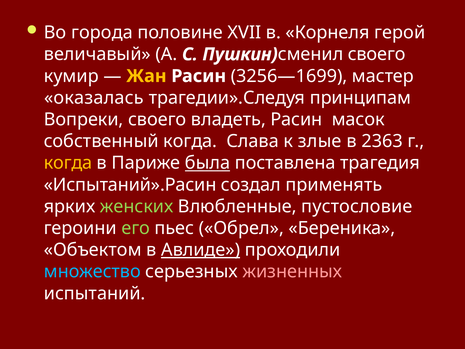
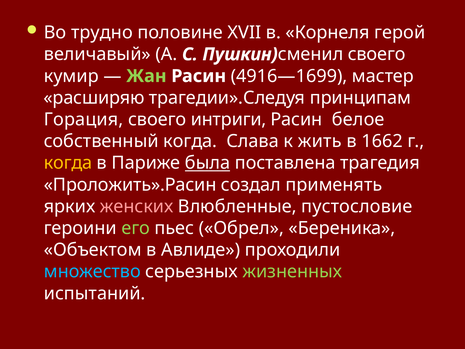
города: города -> трудно (102, 33)
Жан colour: yellow -> light green (146, 76)
3256—1699: 3256—1699 -> 4916—1699 (289, 76)
оказалась: оказалась -> расширяю (94, 98)
Вопреки: Вопреки -> Горация (84, 119)
владеть: владеть -> интриги (229, 119)
масок: масок -> белое (358, 119)
злые: злые -> жить (320, 141)
2363: 2363 -> 1662 (382, 141)
Испытаний».Расин: Испытаний».Расин -> Проложить».Расин (130, 185)
женских colour: light green -> pink (137, 206)
Авлиде underline: present -> none (201, 250)
жизненных colour: pink -> light green (292, 271)
